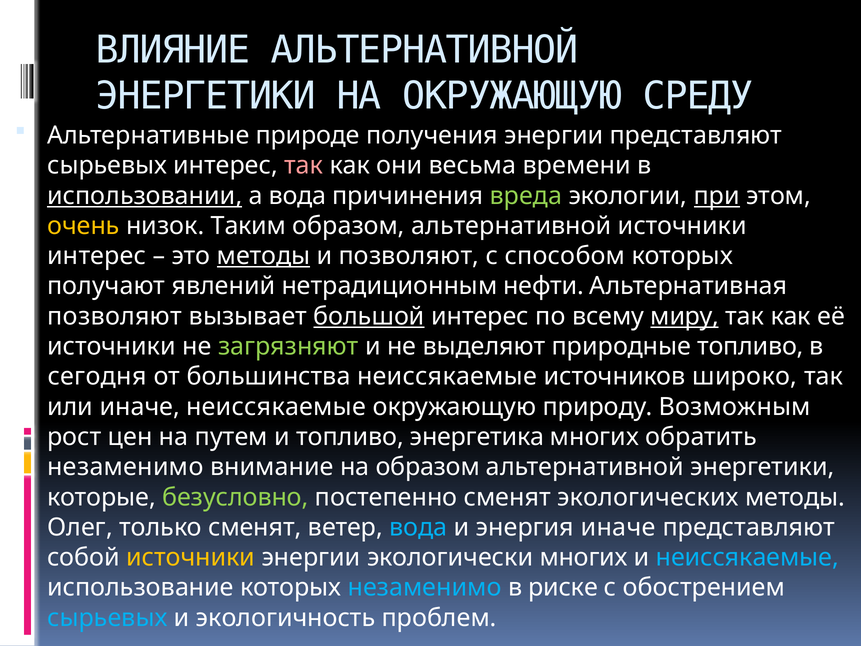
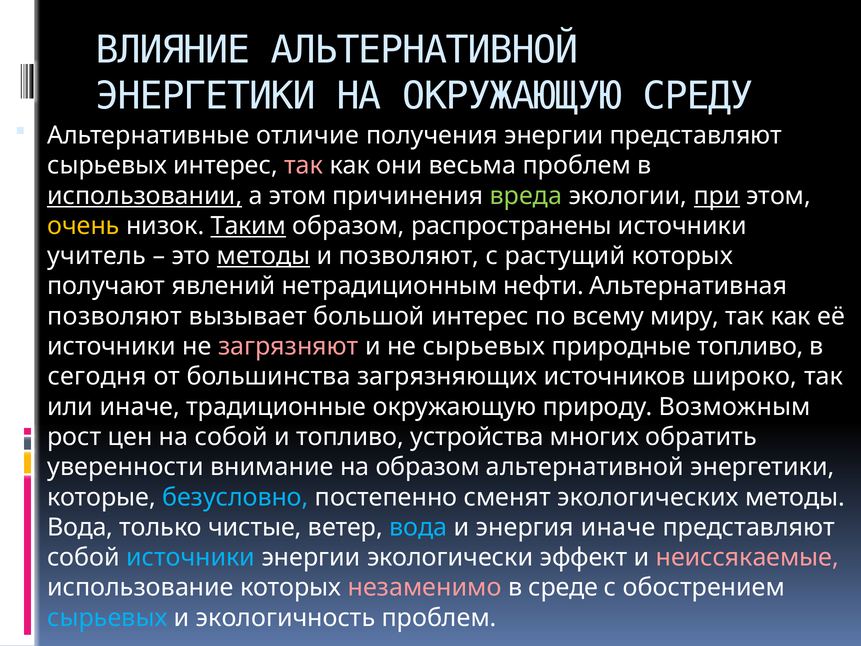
природе: природе -> отличие (308, 135)
весьма времени: времени -> проблем (577, 166)
а вода: вода -> этом (298, 196)
Таким underline: none -> present (248, 226)
альтернативной: альтернативной -> распространены (511, 226)
интерес: интерес -> учитель (97, 256)
способом: способом -> растущий (565, 256)
большой underline: present -> none (369, 316)
миру underline: present -> none (685, 316)
загрязняют colour: light green -> pink (288, 346)
не выделяют: выделяют -> сырьевых (484, 346)
большинства неиссякаемые: неиссякаемые -> загрязняющих (447, 376)
иначе неиссякаемые: неиссякаемые -> традиционные (276, 407)
на путем: путем -> собой (231, 437)
энергетика: энергетика -> устройства (477, 437)
незаменимо: незаменимо -> уверенности (125, 467)
безусловно colour: light green -> light blue (235, 497)
Олег: Олег -> Вода (80, 527)
только сменят: сменят -> чистые (255, 527)
источники colour: yellow -> light blue (191, 557)
экологически многих: многих -> эффект (584, 557)
неиссякаемые colour: light blue -> pink (747, 557)
незаменимо colour: light blue -> pink (425, 587)
риске: риске -> среде (563, 587)
